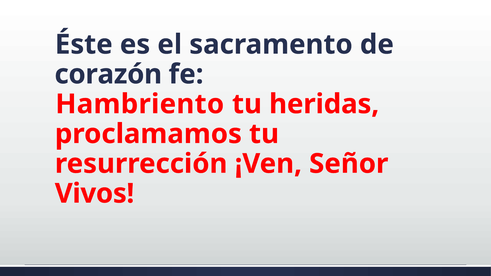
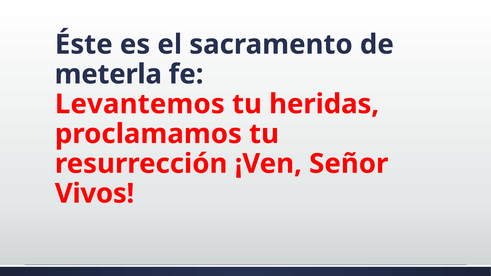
corazón: corazón -> meterla (108, 74)
Hambriento: Hambriento -> Levantemos (140, 104)
